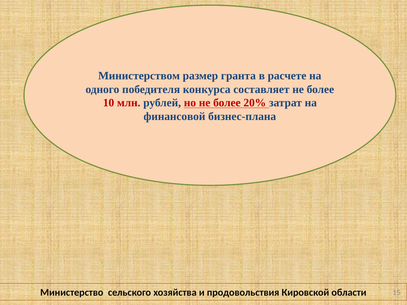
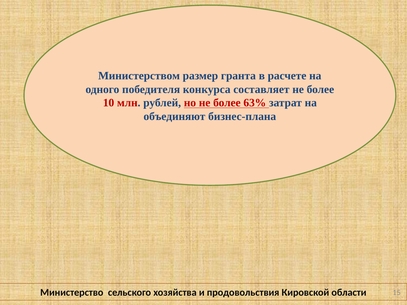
20%: 20% -> 63% (255, 103)
финансовой: финансовой -> объединяют (174, 116)
